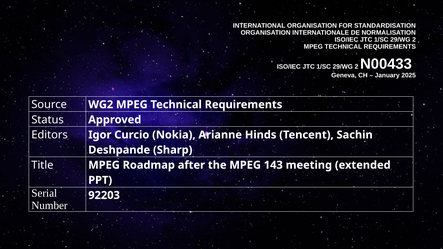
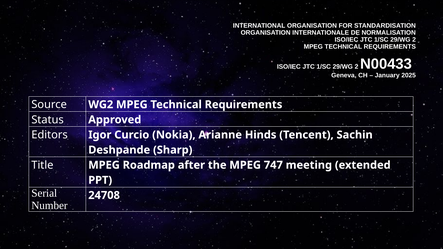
143: 143 -> 747 (273, 165)
92203: 92203 -> 24708 (104, 195)
